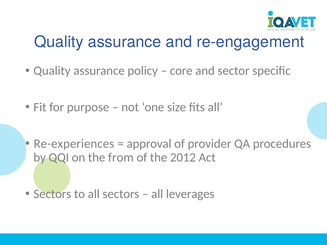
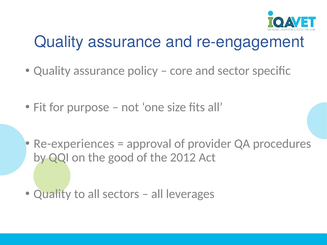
from: from -> good (121, 158)
Sectors: Sectors -> Quality (52, 194)
